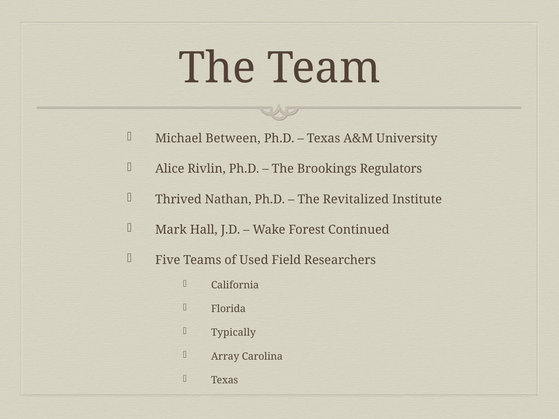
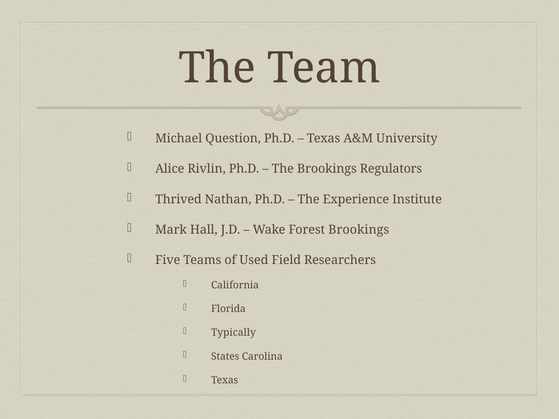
Between: Between -> Question (233, 139)
Revitalized: Revitalized -> Experience (356, 199)
Forest Continued: Continued -> Brookings (359, 230)
Array: Array -> States (225, 357)
